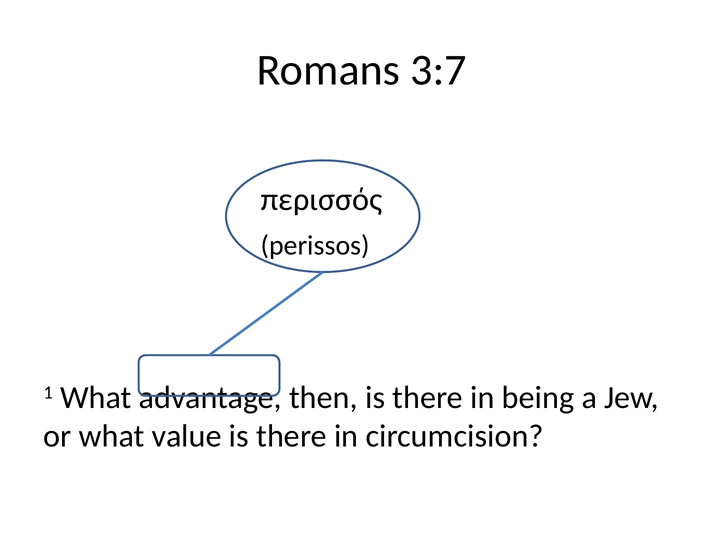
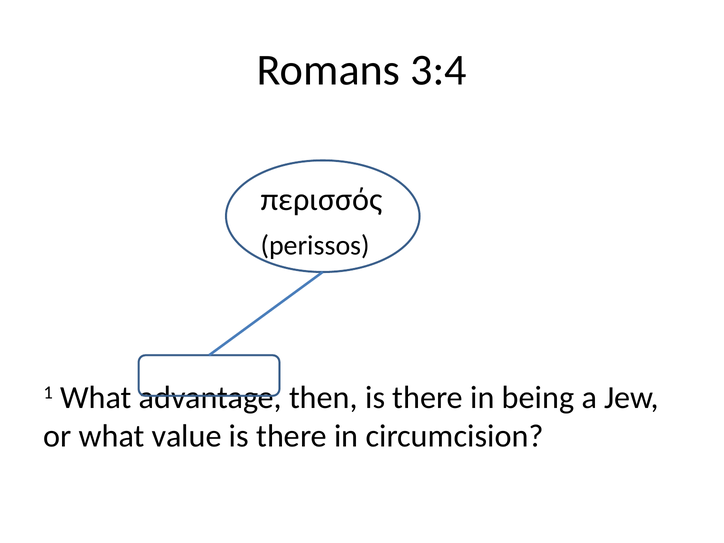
3:7: 3:7 -> 3:4 (438, 70)
